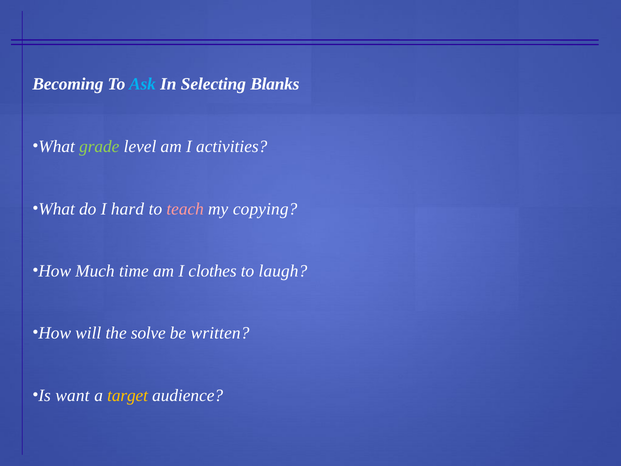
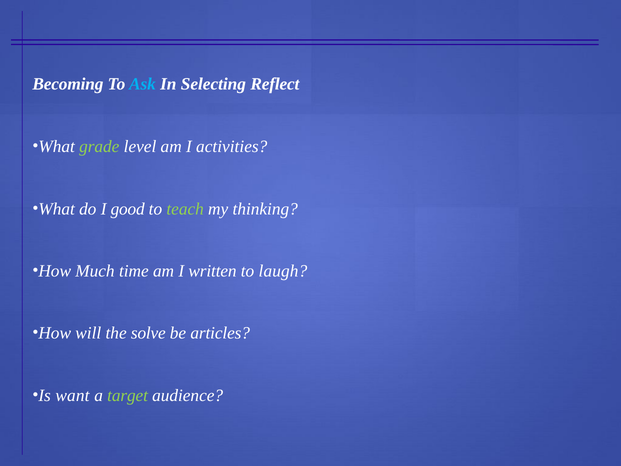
Blanks: Blanks -> Reflect (275, 84)
hard: hard -> good (128, 209)
teach colour: pink -> light green (185, 209)
copying: copying -> thinking (265, 209)
clothes: clothes -> written (213, 271)
written: written -> articles (220, 333)
target colour: yellow -> light green (128, 395)
